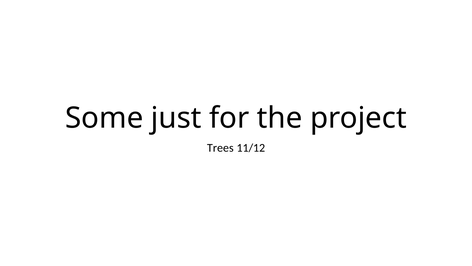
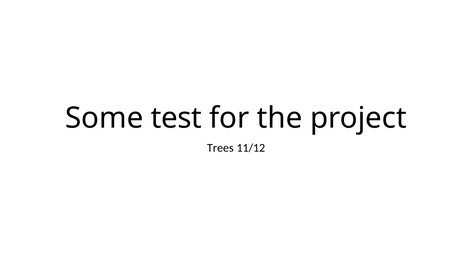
just: just -> test (176, 118)
